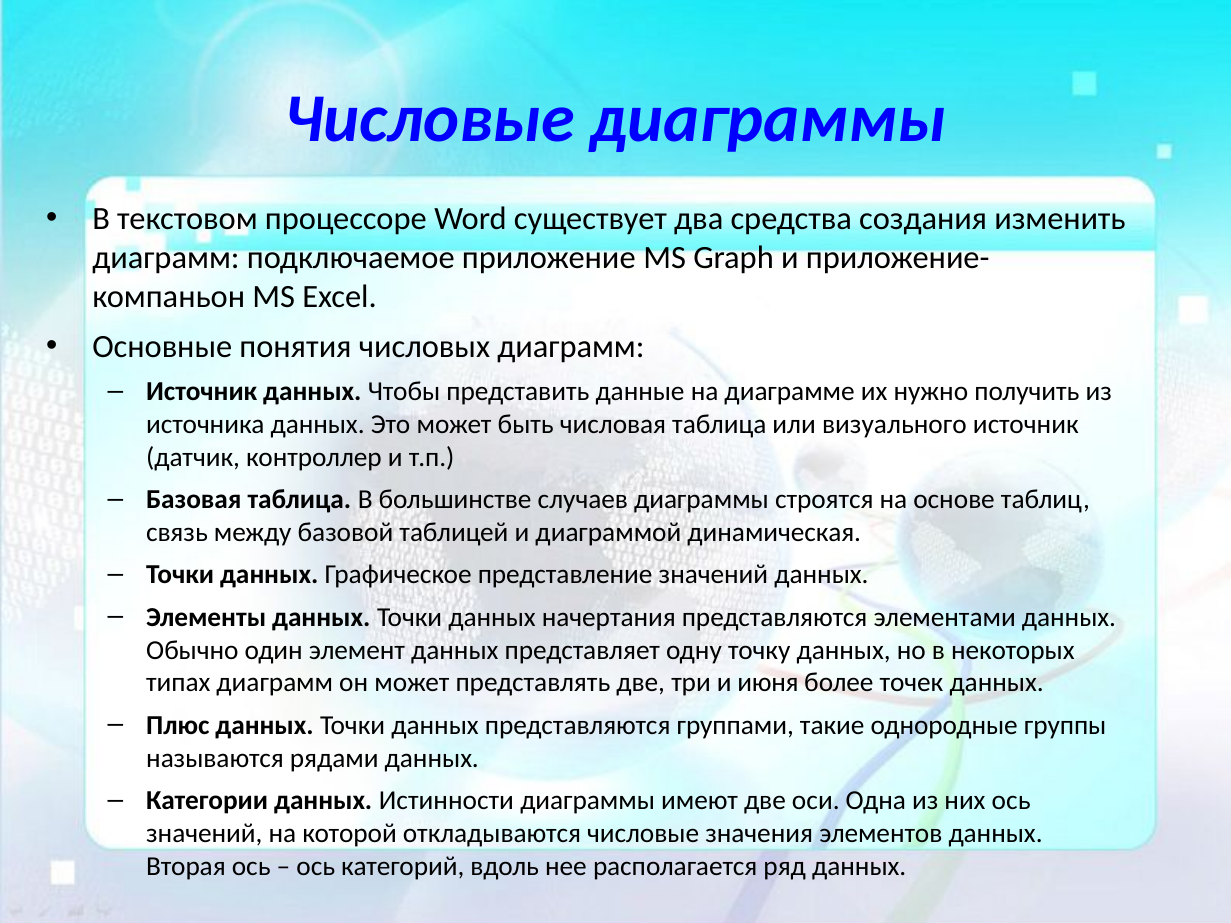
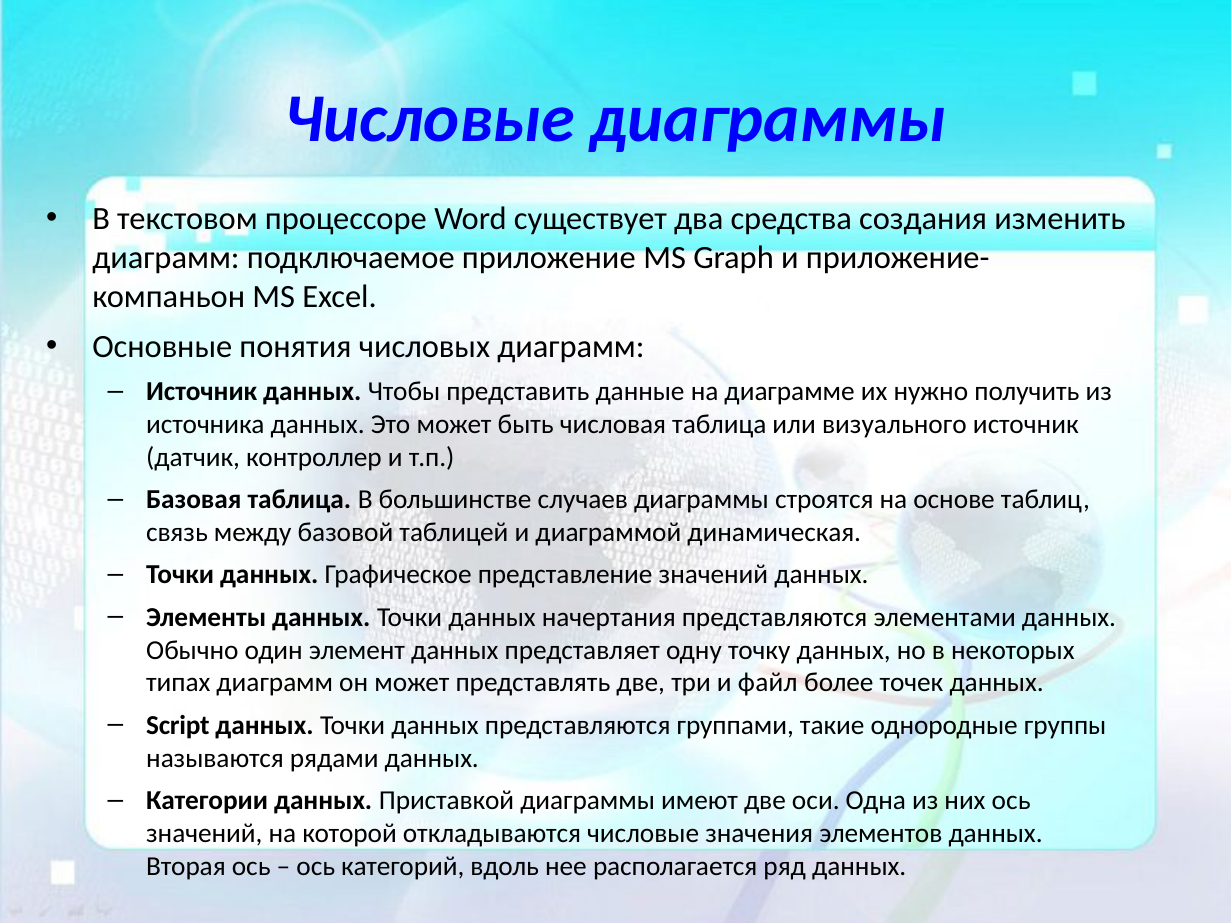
июня: июня -> файл (768, 683)
Плюс: Плюс -> Script (178, 725)
Истинности: Истинности -> Приставкой (447, 801)
